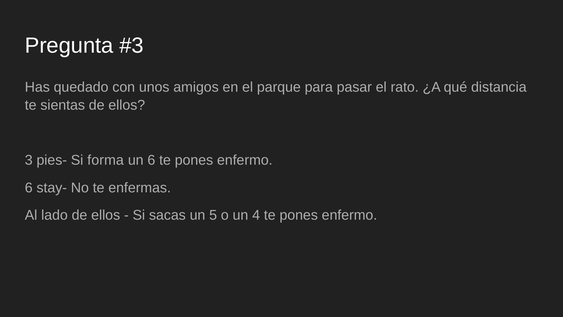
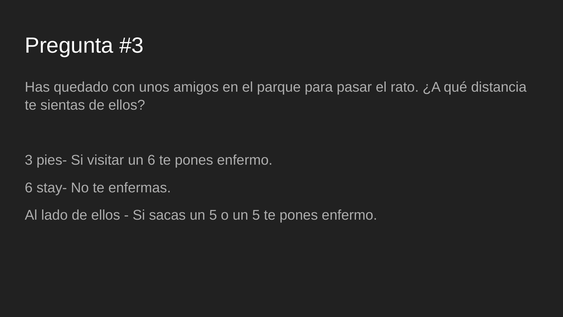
forma: forma -> visitar (106, 160)
o un 4: 4 -> 5 (256, 215)
